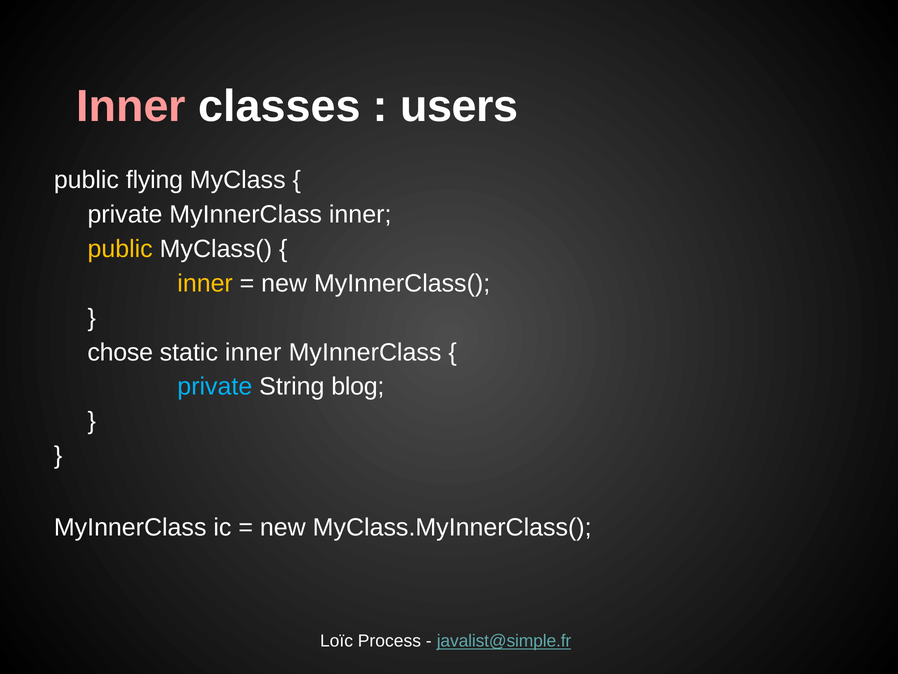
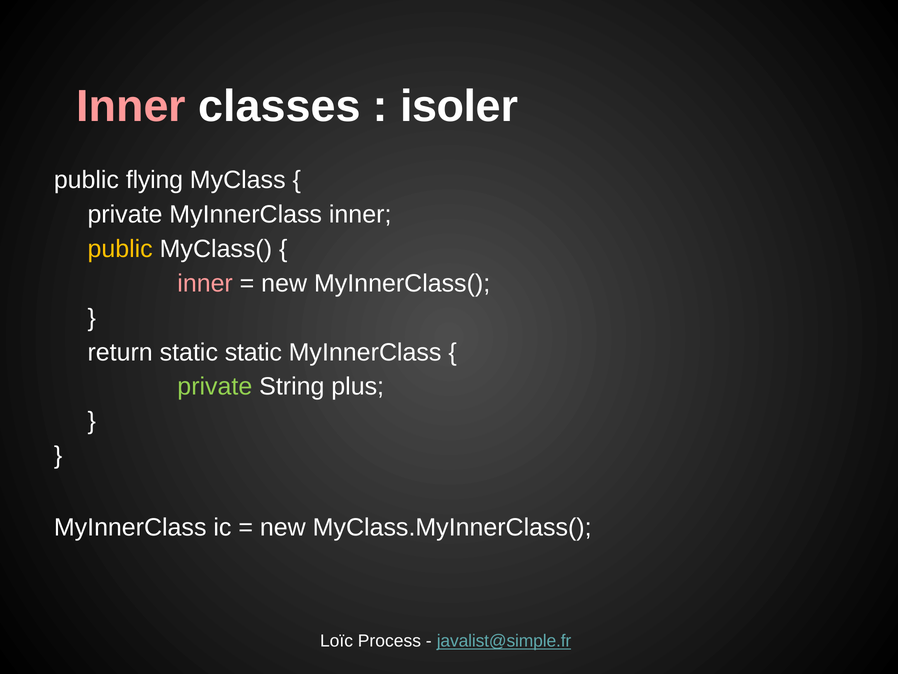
users: users -> isoler (459, 106)
inner colour: yellow -> pink (205, 283)
chose: chose -> return (120, 352)
static inner: inner -> static (253, 352)
private colour: light blue -> light green (215, 386)
blog: blog -> plus (358, 386)
